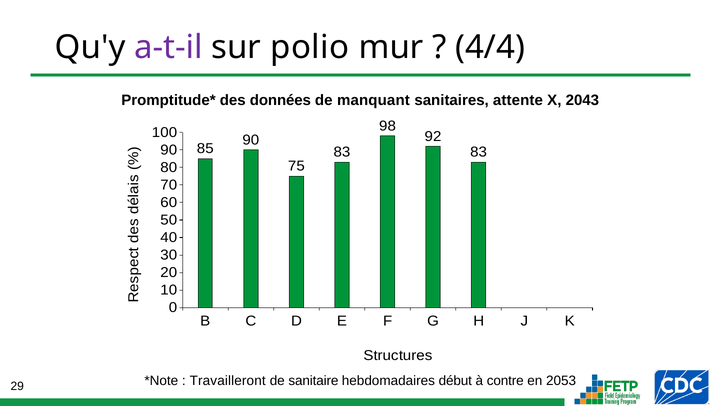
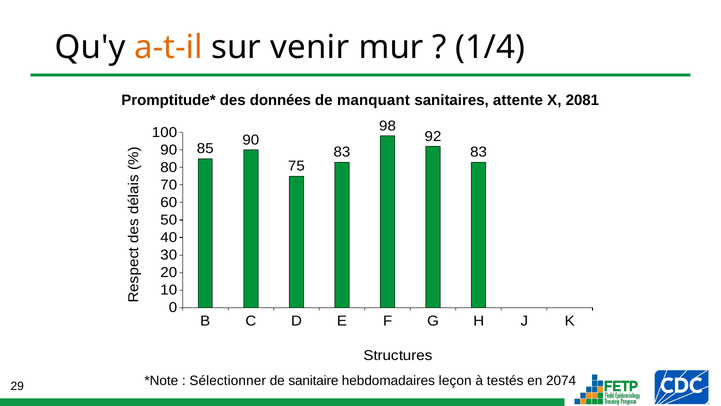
a-t-il colour: purple -> orange (168, 47)
polio: polio -> venir (310, 47)
4/4: 4/4 -> 1/4 (490, 47)
2043: 2043 -> 2081 (582, 100)
Travailleront: Travailleront -> Sélectionner (228, 380)
début: début -> leçon (455, 380)
contre: contre -> testés (505, 380)
2053: 2053 -> 2074 (561, 380)
